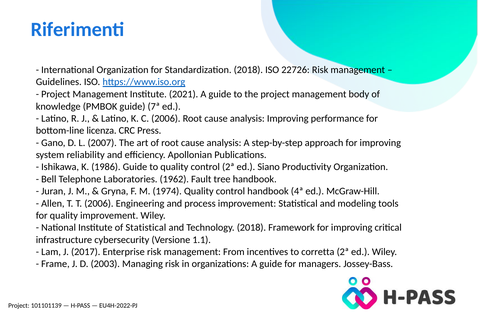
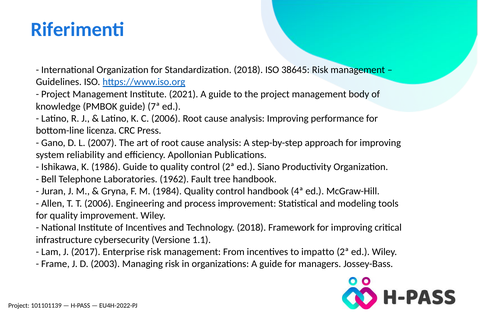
22726: 22726 -> 38645 (296, 70)
1974: 1974 -> 1984 (167, 192)
of Statistical: Statistical -> Incentives (146, 228)
corretta: corretta -> impatto (318, 252)
